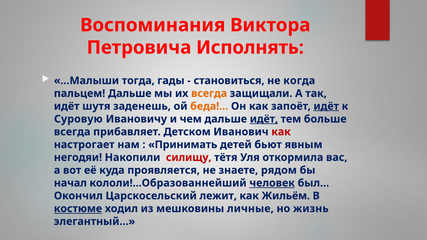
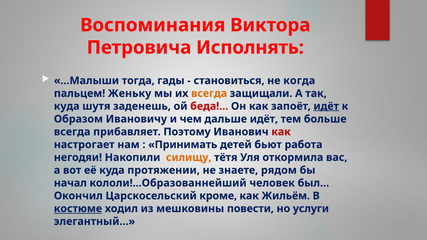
пальцем Дальше: Дальше -> Женьку (130, 93)
идёт: идёт -> куда (67, 106)
беда colour: orange -> red (209, 106)
Суровую: Суровую -> Образом (78, 119)
идёт underline: present -> none (264, 119)
Детском: Детском -> Поэтому (187, 132)
явным: явным -> работа (304, 145)
силищу colour: red -> orange (189, 158)
проявляется: проявляется -> протяжении (164, 170)
человек underline: present -> none (272, 183)
лежит: лежит -> кроме (218, 196)
личные: личные -> повести (250, 209)
жизнь: жизнь -> услуги (311, 209)
